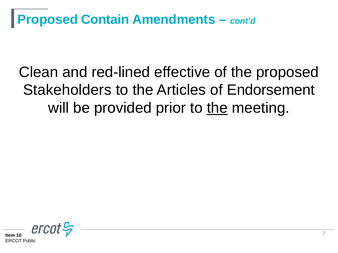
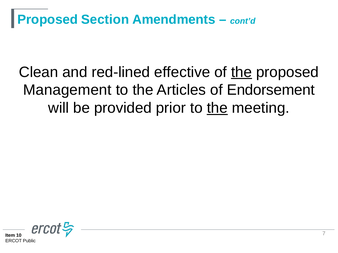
Contain: Contain -> Section (105, 19)
the underline: none -> present (241, 72)
Stakeholders: Stakeholders -> Management (67, 90)
